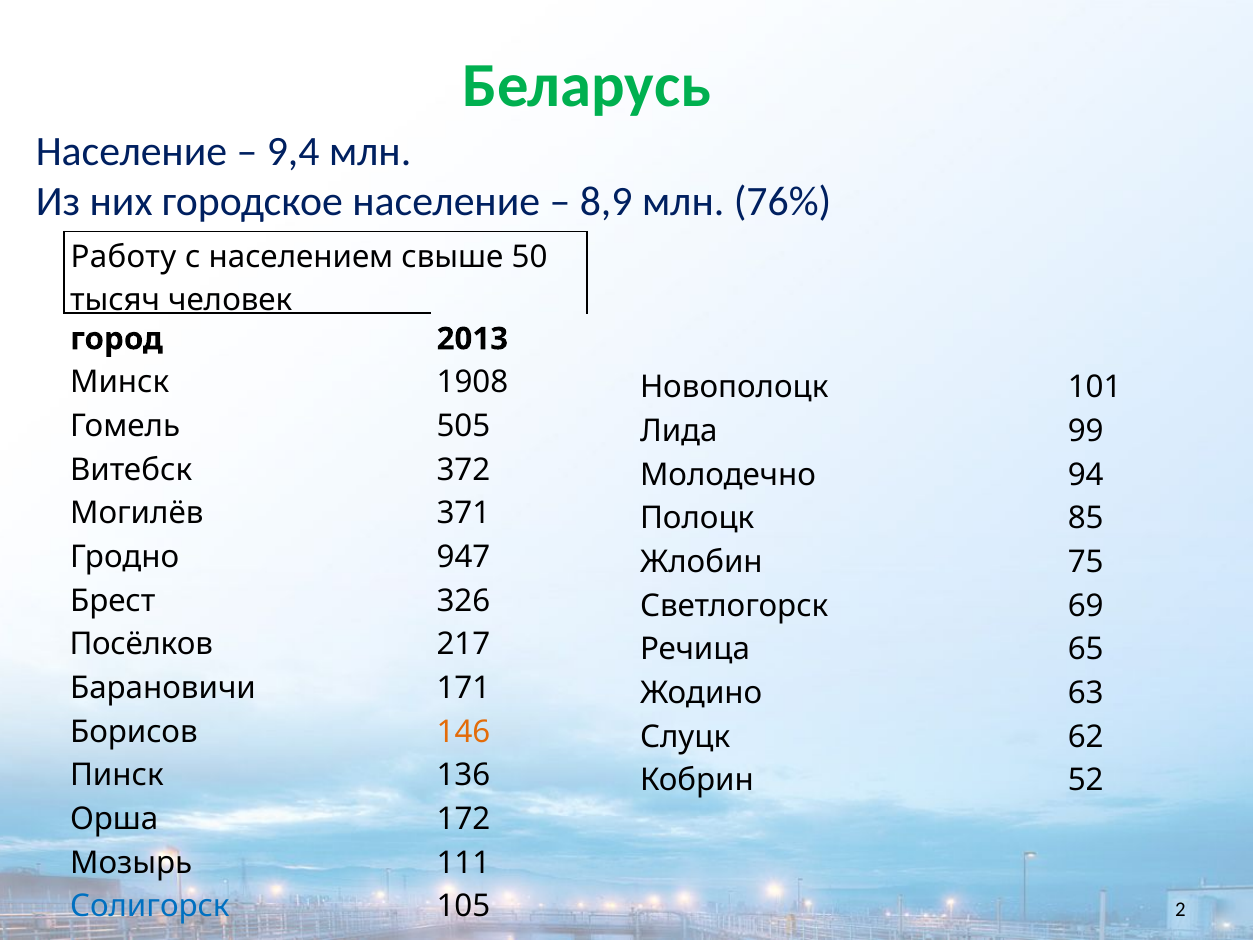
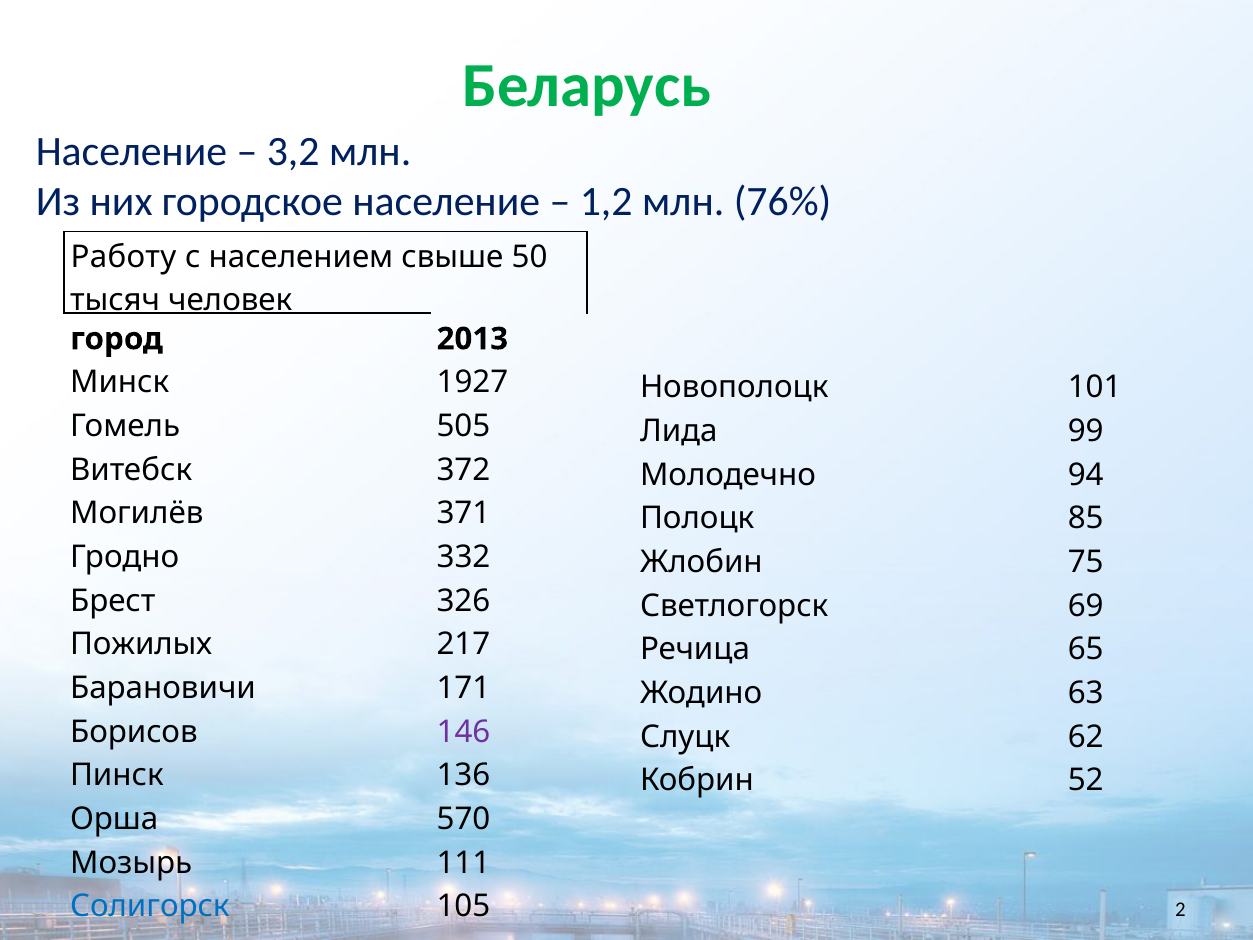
9,4: 9,4 -> 3,2 (293, 152)
8,9: 8,9 -> 1,2 (606, 202)
1908: 1908 -> 1927 (472, 382)
947: 947 -> 332 (464, 557)
Посёлков: Посёлков -> Пожилых (141, 644)
146 colour: orange -> purple (464, 732)
172: 172 -> 570 (464, 819)
